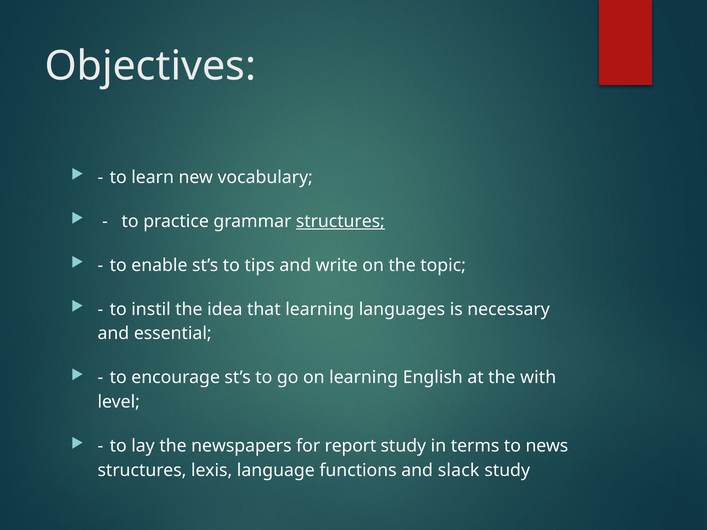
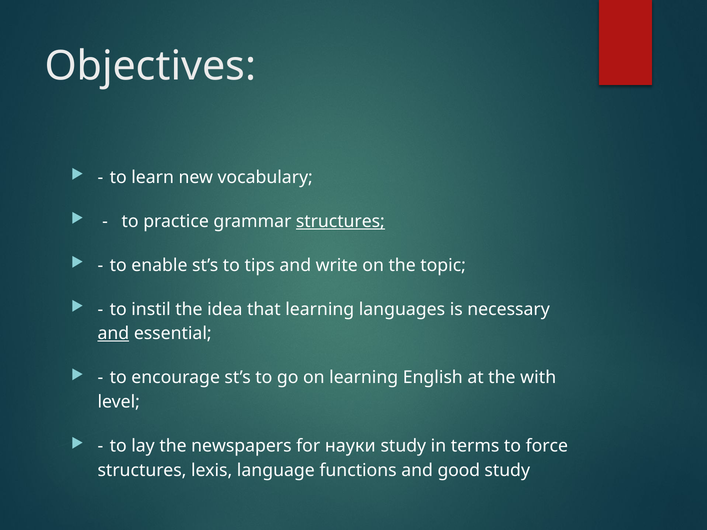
and underline: none -> present (113, 334)
report: report -> науки (350, 446)
news: news -> force (547, 446)
slack: slack -> good (459, 471)
